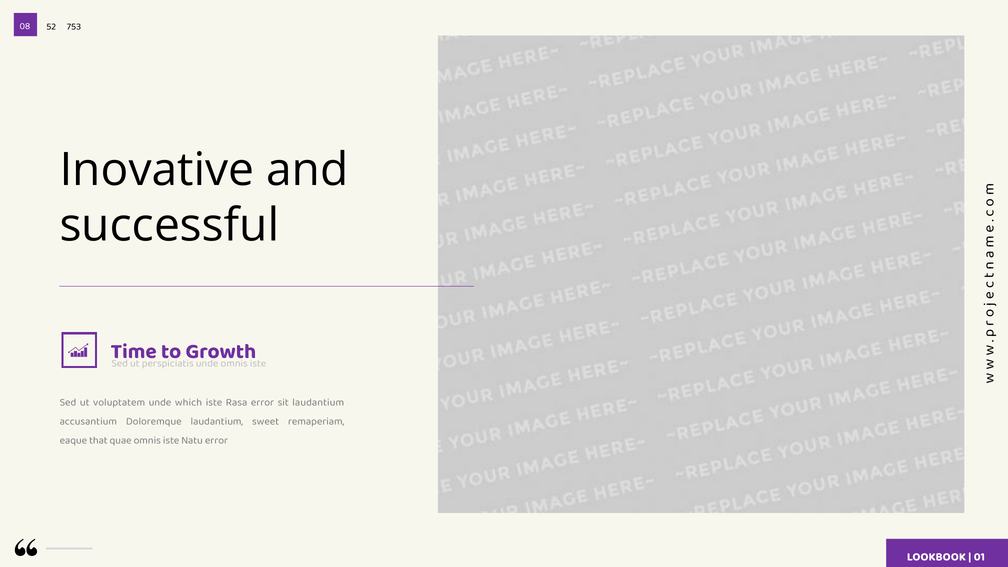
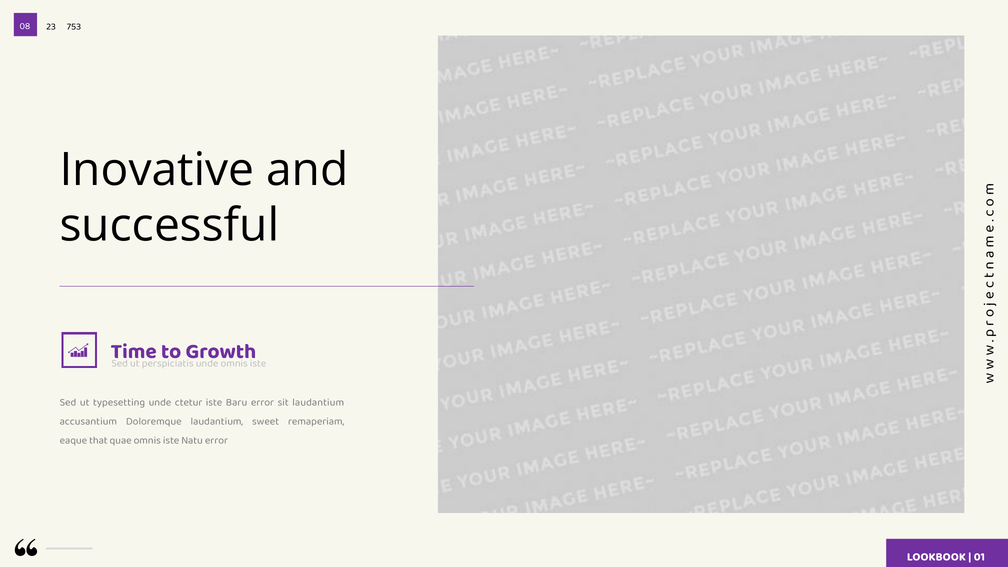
52: 52 -> 23 (51, 27)
voluptatem: voluptatem -> typesetting (119, 403)
which: which -> ctetur (189, 403)
Rasa: Rasa -> Baru (237, 403)
